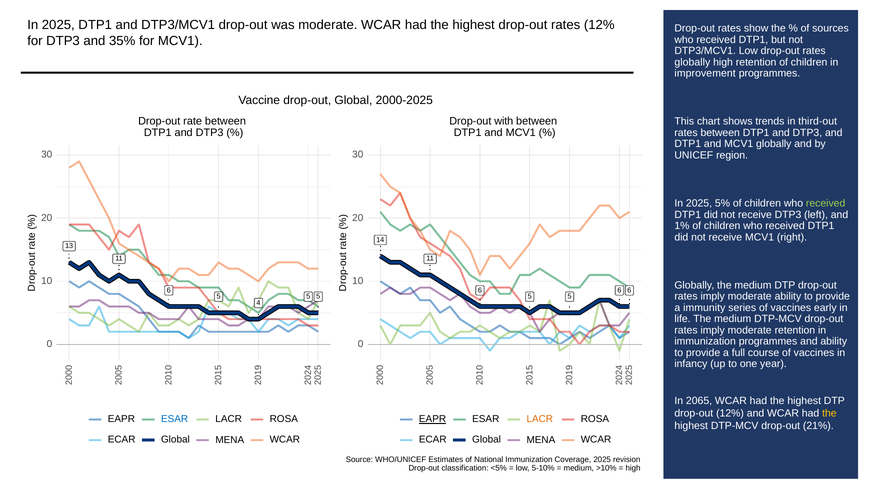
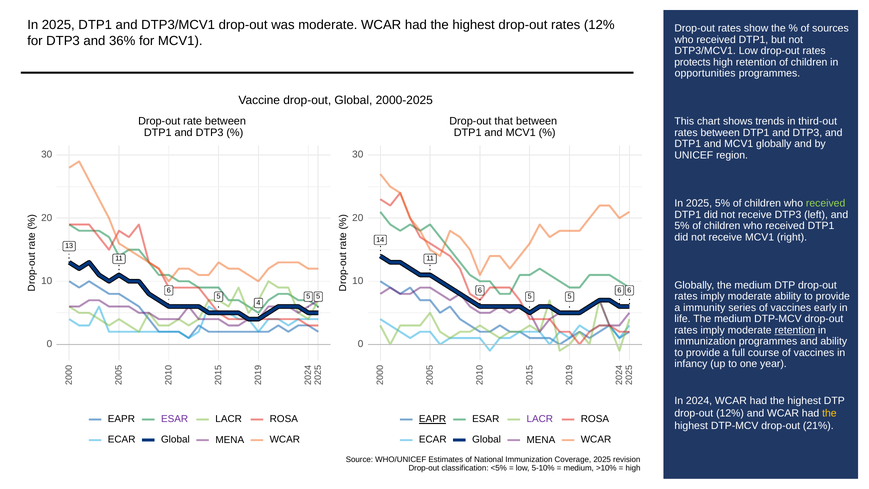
35%: 35% -> 36% (122, 41)
globally: globally -> protects (692, 62)
improvement: improvement -> opportunities (705, 73)
with: with -> that (504, 121)
1%: 1% -> 5% (682, 226)
retention underline: none -> present (795, 330)
2065: 2065 -> 2024 (699, 401)
ESAR colour: blue -> purple (175, 419)
LACR colour: orange -> purple (540, 419)
